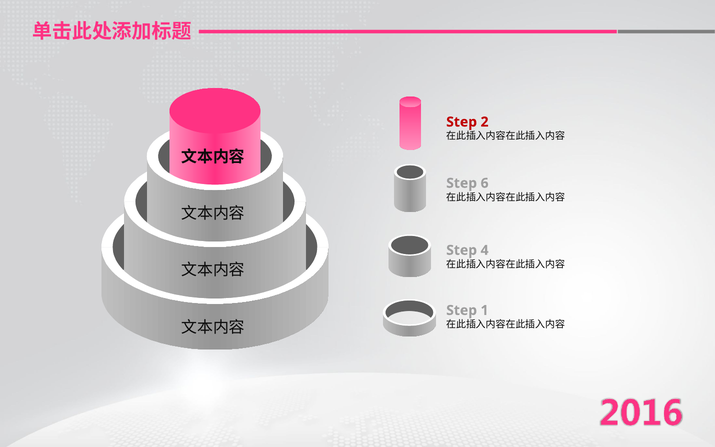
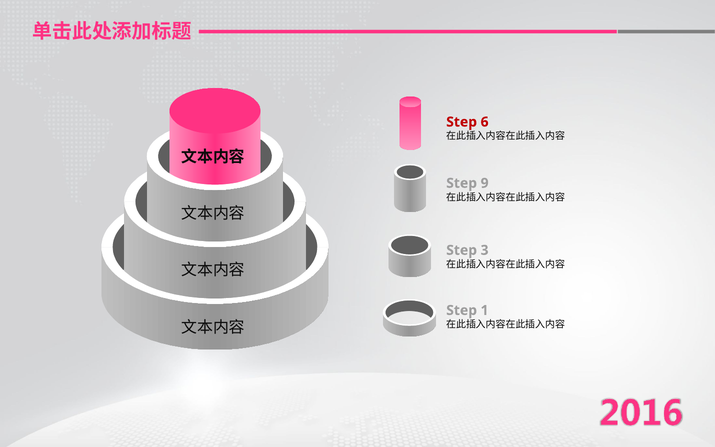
2: 2 -> 6 (485, 122)
6: 6 -> 9 (485, 183)
4: 4 -> 3 (485, 250)
